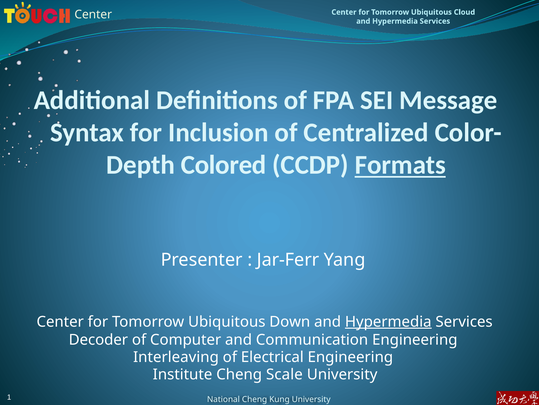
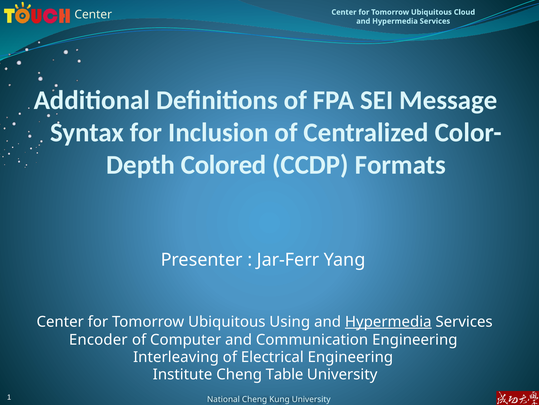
Formats underline: present -> none (400, 165)
Down: Down -> Using (290, 321)
Decoder: Decoder -> Encoder (98, 339)
Scale: Scale -> Table (285, 374)
